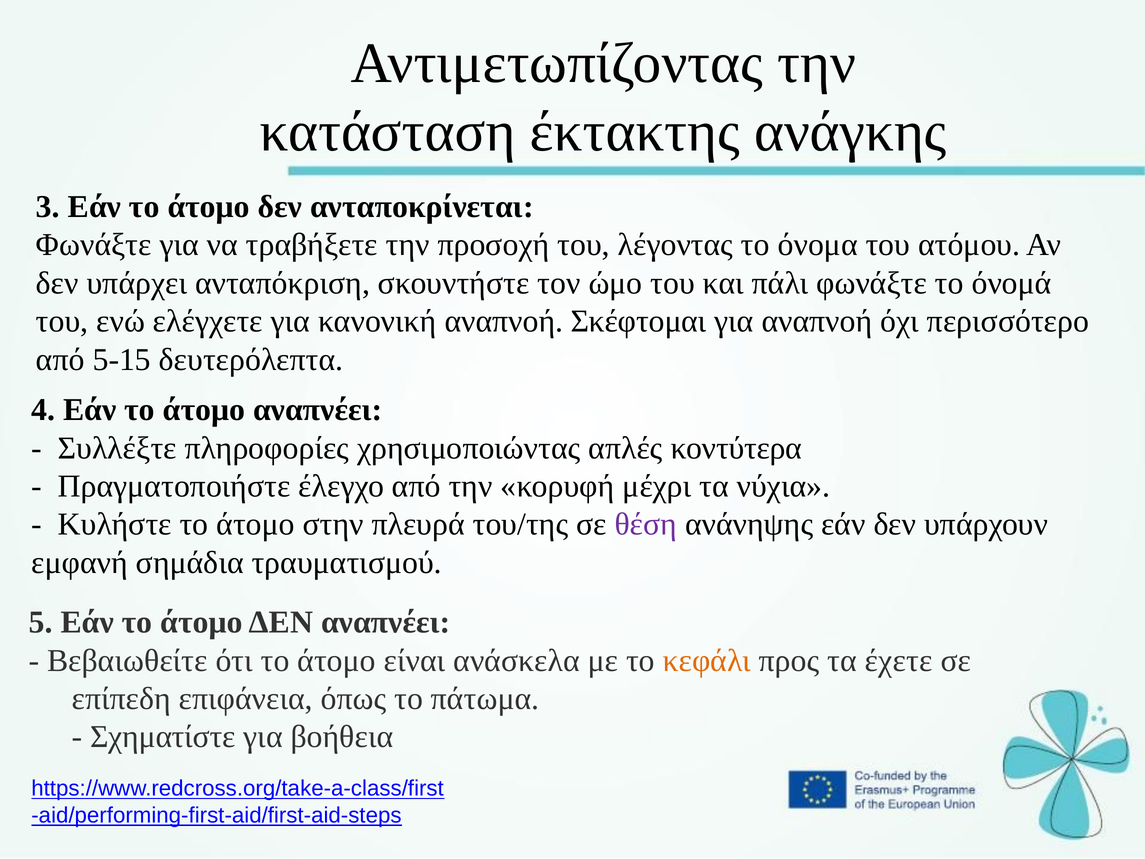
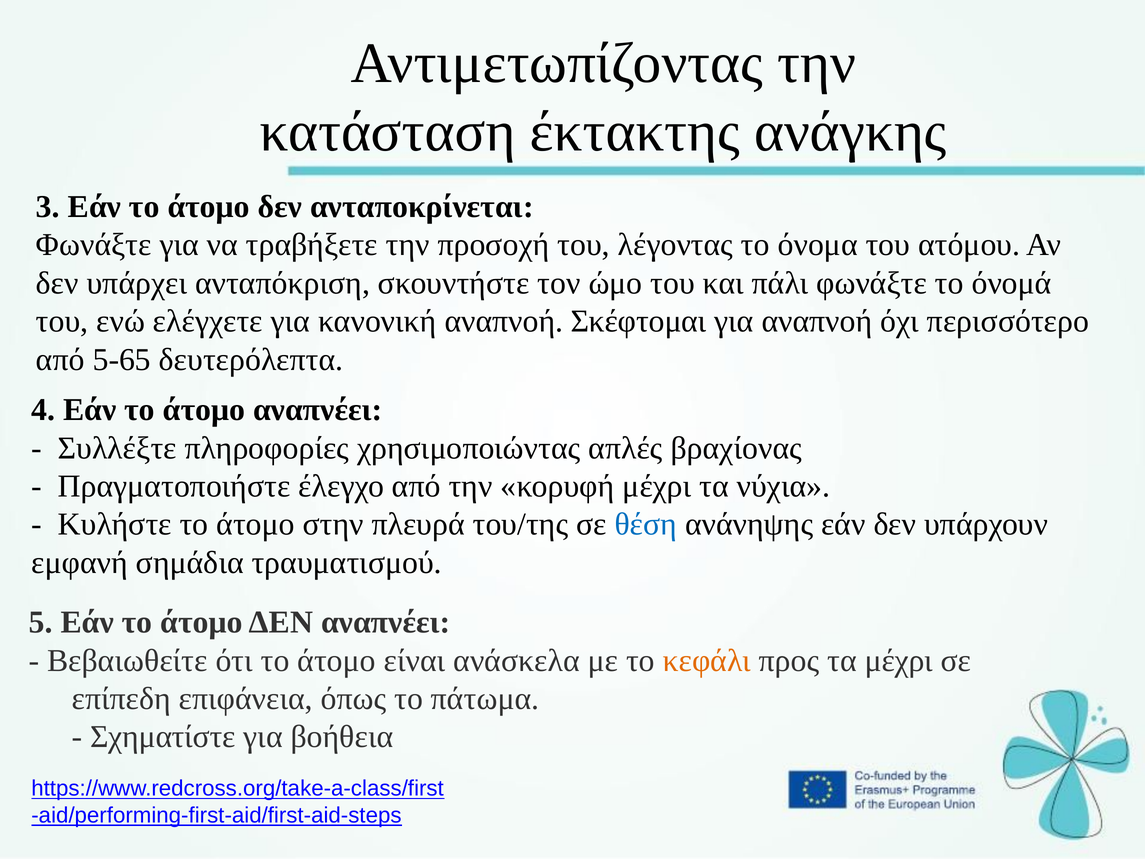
5-15: 5-15 -> 5-65 (122, 359)
κοντύτερα: κοντύτερα -> βραχίονας (736, 448)
θέση colour: purple -> blue (646, 524)
τα έχετε: έχετε -> μέχρι (899, 660)
